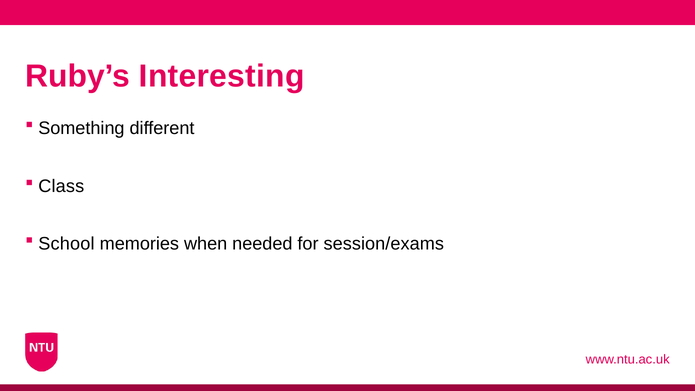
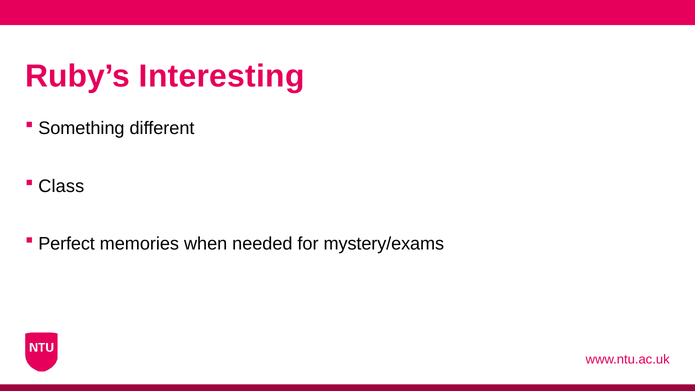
School: School -> Perfect (67, 244)
session/exams: session/exams -> mystery/exams (384, 244)
